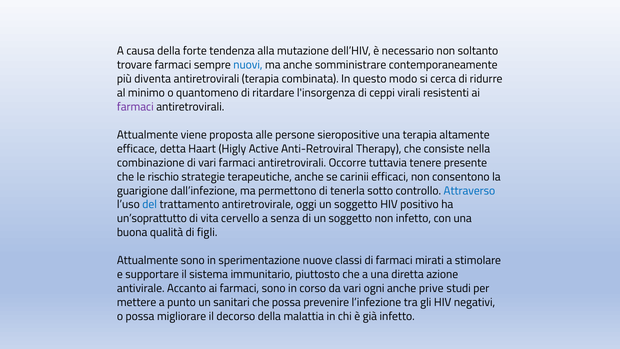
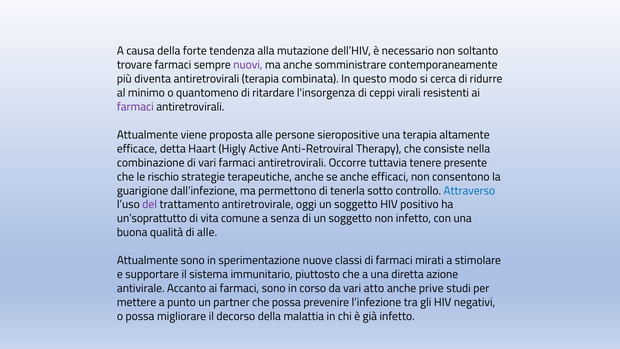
nuovi colour: blue -> purple (248, 65)
se carinii: carinii -> anche (354, 177)
del colour: blue -> purple (150, 204)
cervello: cervello -> comune (240, 218)
di figli: figli -> alle (207, 232)
ogni: ogni -> atto (374, 288)
sanitari: sanitari -> partner (232, 302)
